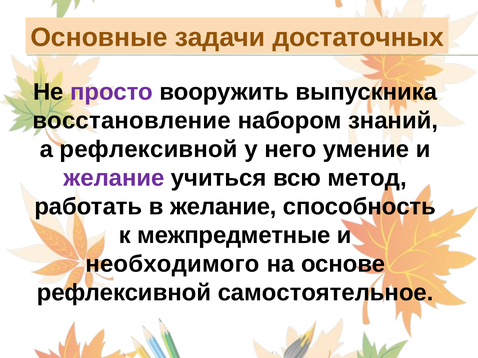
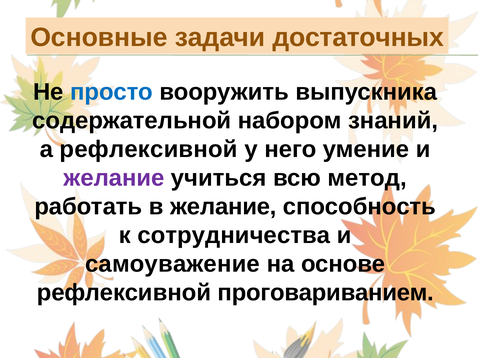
просто colour: purple -> blue (112, 92)
восстановление: восстановление -> содержательной (132, 121)
межпредметные: межпредметные -> сотрудничества (234, 236)
необходимого: необходимого -> самоуважение (172, 264)
самостоятельное: самостоятельное -> проговариванием (326, 293)
